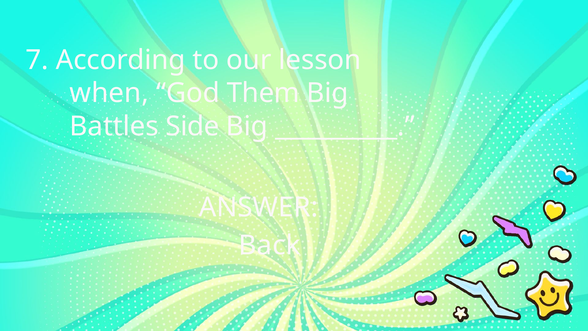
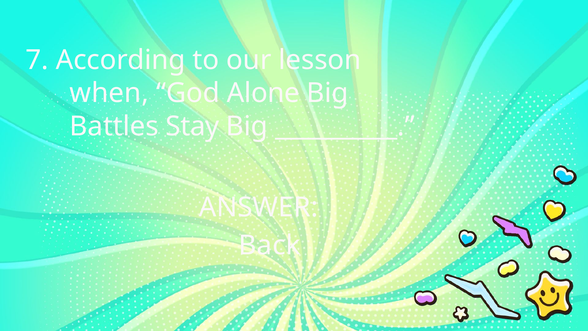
Them: Them -> Alone (263, 93)
Side: Side -> Stay (192, 126)
